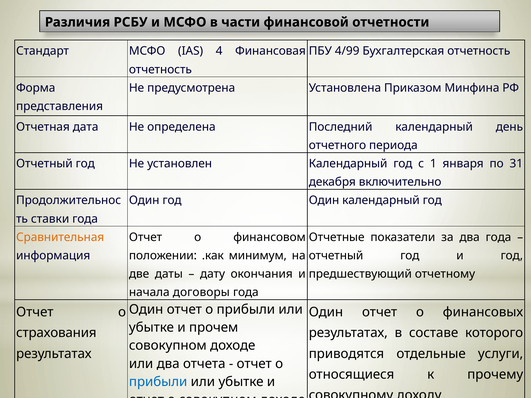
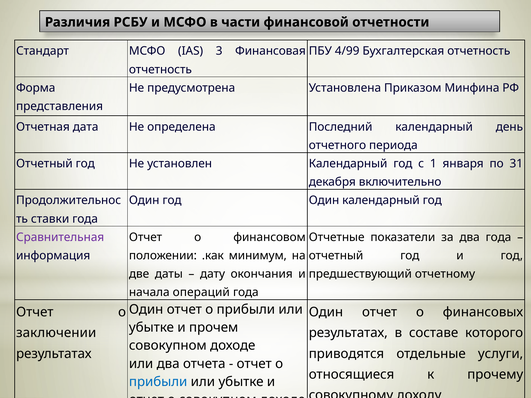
4: 4 -> 3 (219, 51)
Сравнительная colour: orange -> purple (60, 237)
договоры: договоры -> операций (201, 293)
страхования: страхования -> заключении (56, 333)
